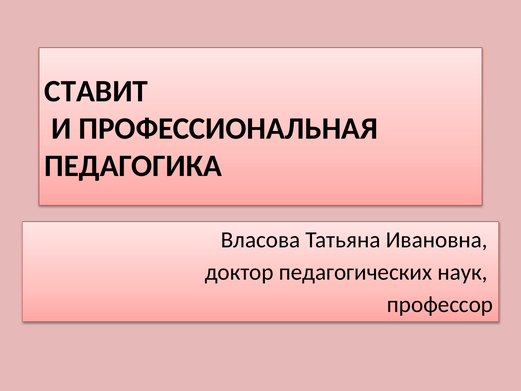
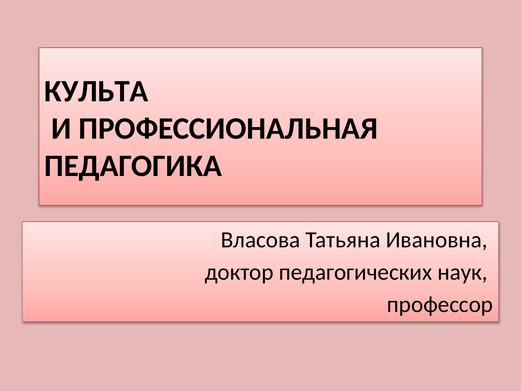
СТАВИТ: СТАВИТ -> КУЛЬТА (96, 91)
